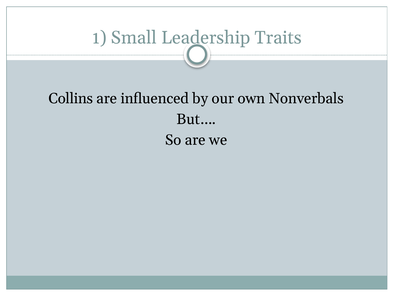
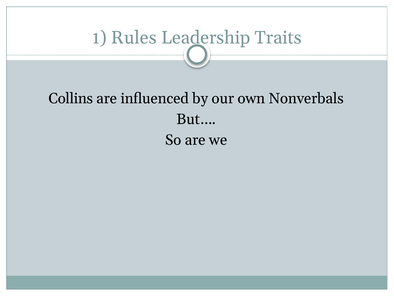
Small: Small -> Rules (134, 38)
